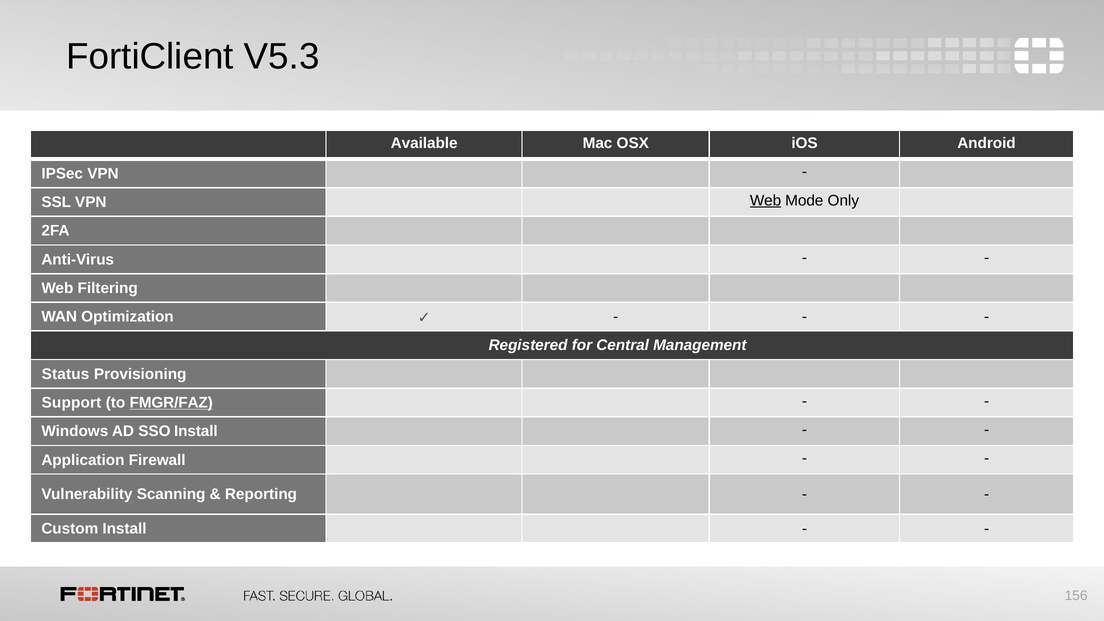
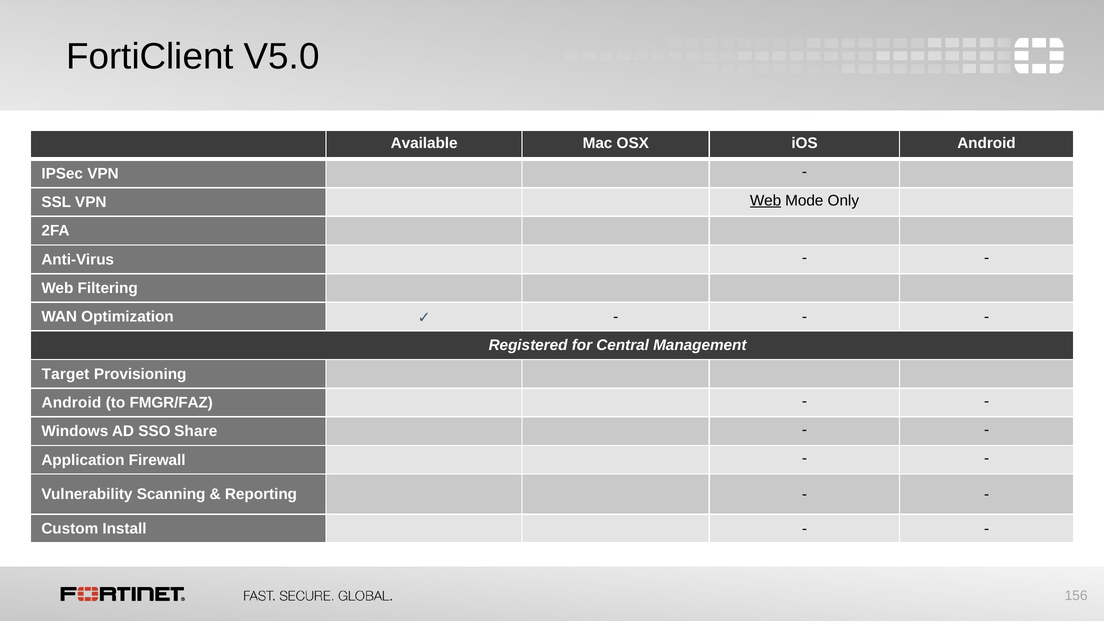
V5.3: V5.3 -> V5.0 (282, 56)
Status: Status -> Target (66, 374)
Support: Support -> Android (71, 403)
FMGR/FAZ underline: present -> none (171, 403)
SSO Install: Install -> Share (196, 431)
